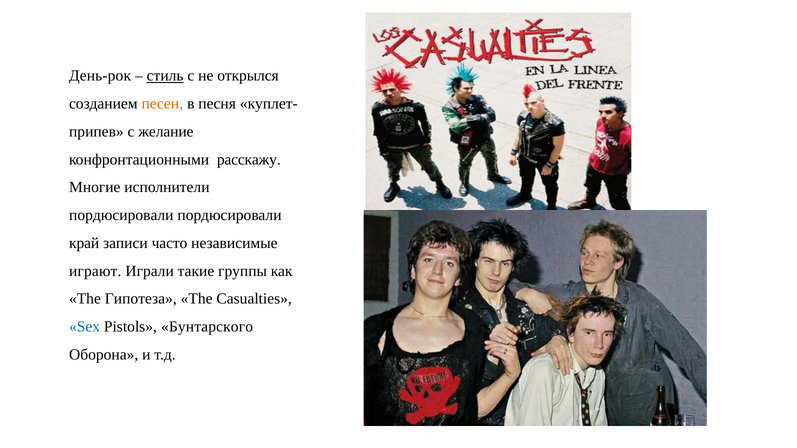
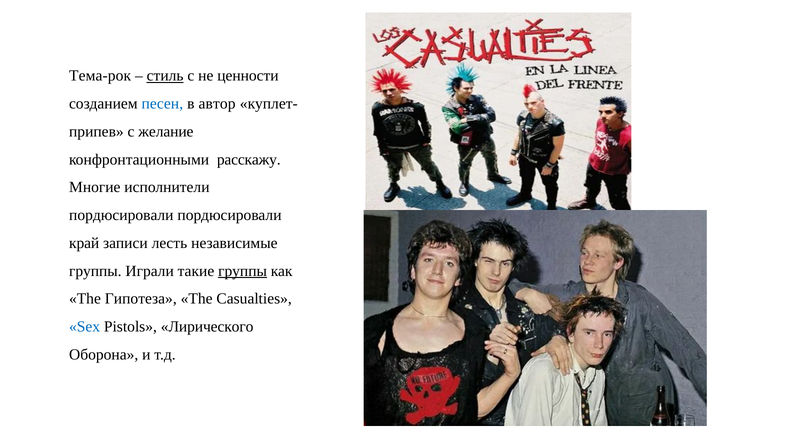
День-рок: День-рок -> Тема-рок (100, 76)
открылся: открылся -> ценности (248, 76)
песен colour: orange -> blue (162, 104)
песня: песня -> автор (217, 104)
часто: часто -> лесть (169, 243)
играют: играют -> группы (95, 271)
группы underline: none -> present (243, 271)
Бунтарского: Бунтарского -> Лирического (207, 327)
